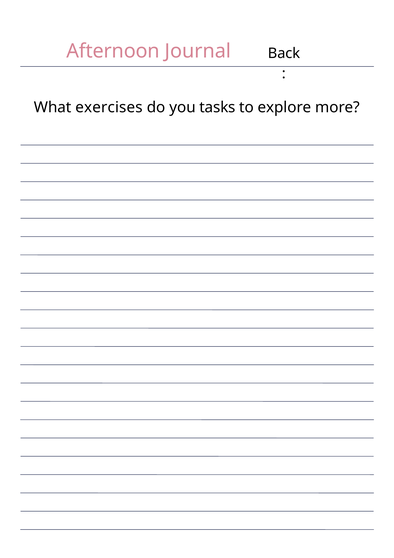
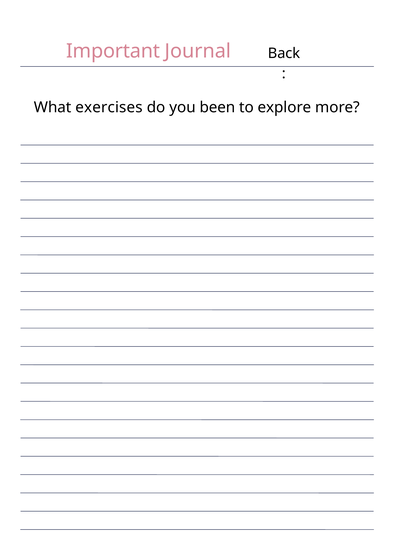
Afternoon: Afternoon -> Important (113, 51)
tasks: tasks -> been (217, 107)
